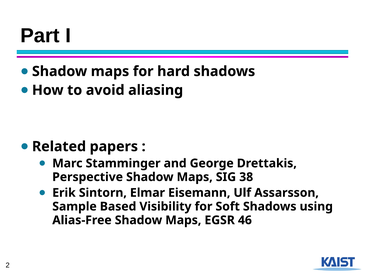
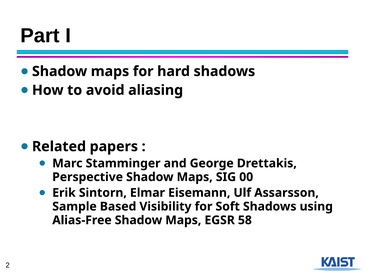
38: 38 -> 00 (246, 177)
46: 46 -> 58 (245, 220)
